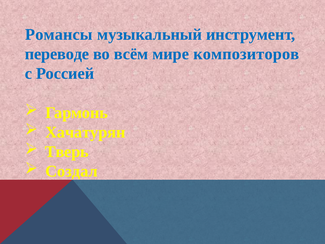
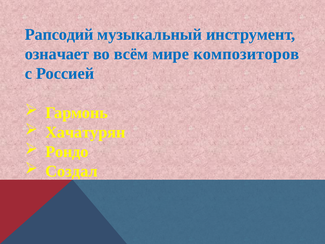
Романсы: Романсы -> Рапсодий (59, 35)
переводе: переводе -> означает (57, 54)
Тверь: Тверь -> Рондо (67, 152)
